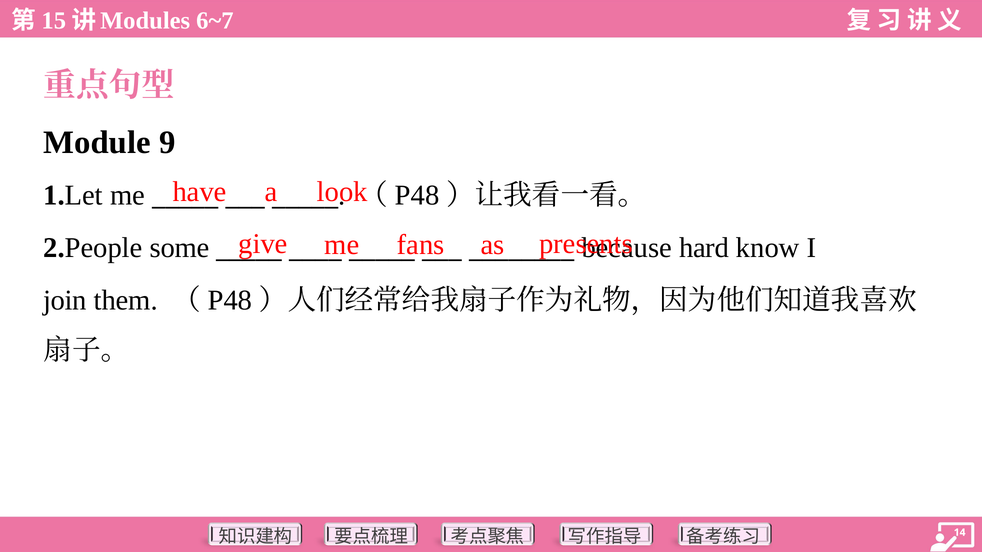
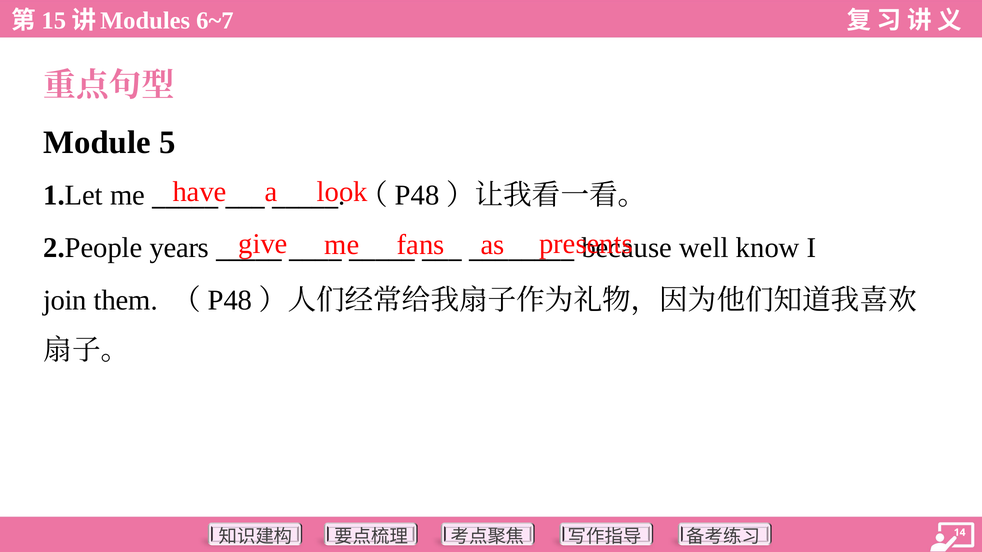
9: 9 -> 5 (168, 143)
some: some -> years (180, 248)
hard: hard -> well (704, 248)
